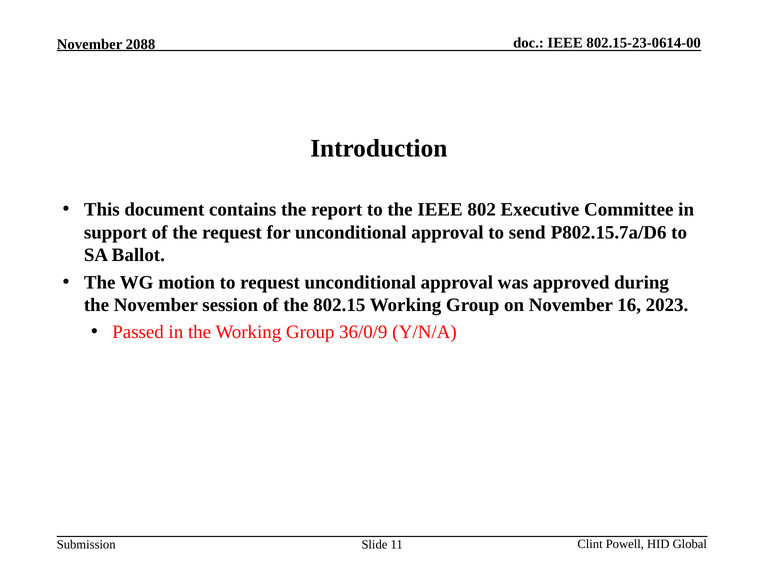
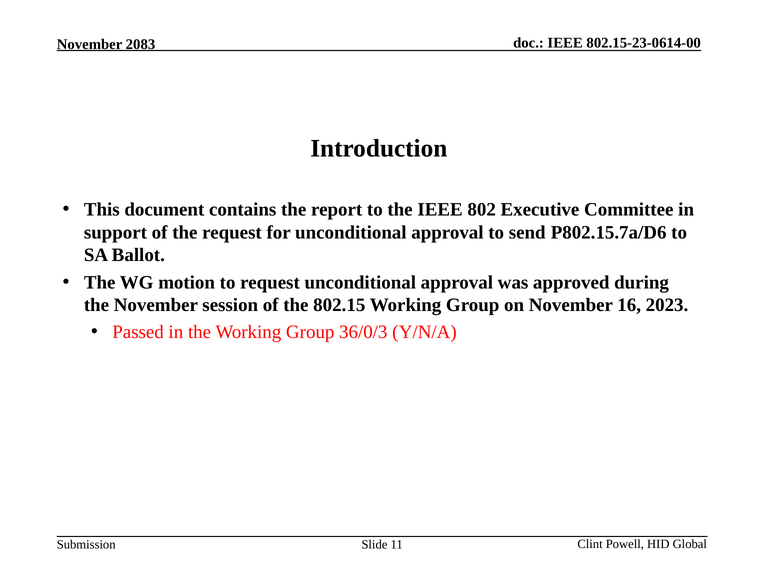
2088: 2088 -> 2083 (141, 44)
36/0/9: 36/0/9 -> 36/0/3 (363, 332)
